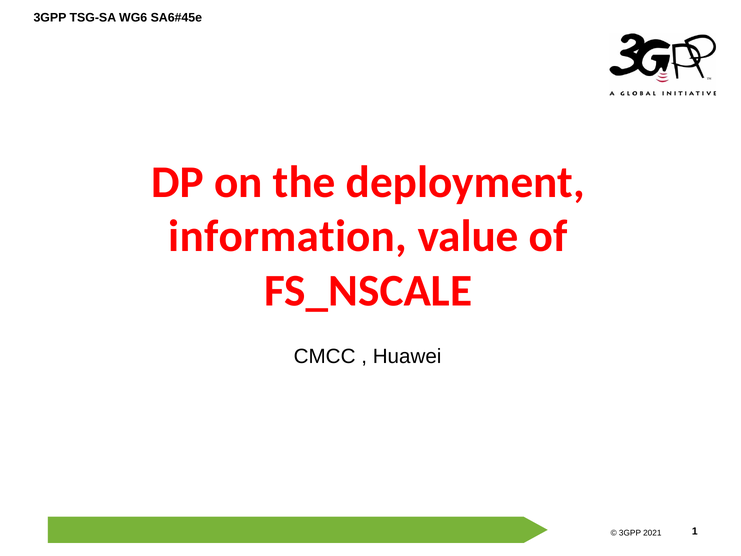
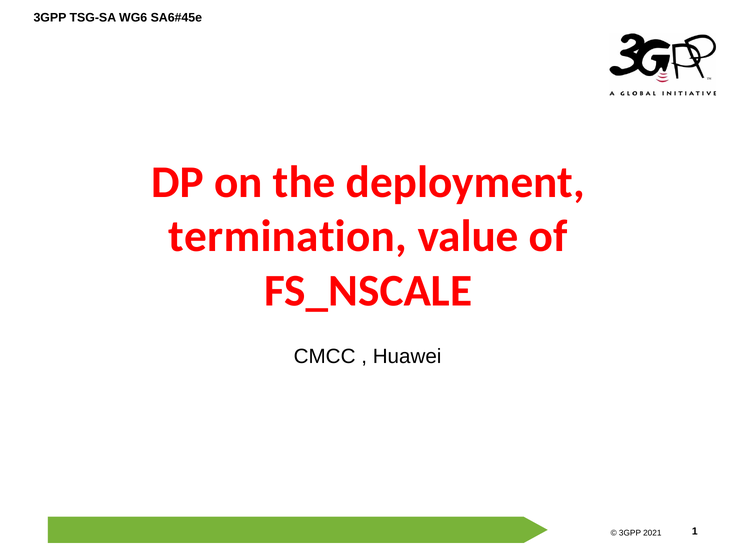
information: information -> termination (288, 236)
